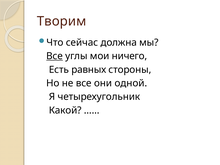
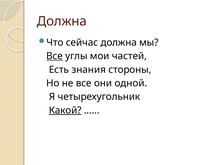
Творим: Творим -> Должна (62, 21)
ничего: ничего -> частей (129, 56)
равных: равных -> знания (89, 70)
Какой underline: none -> present (65, 110)
